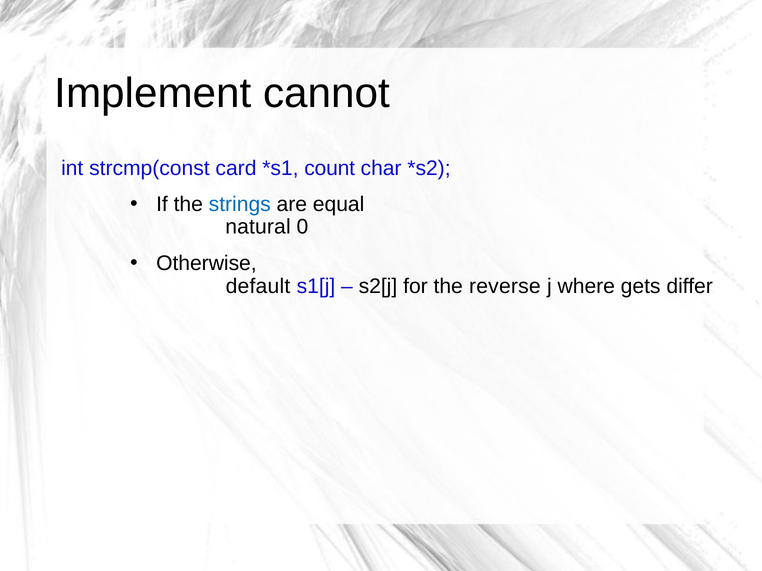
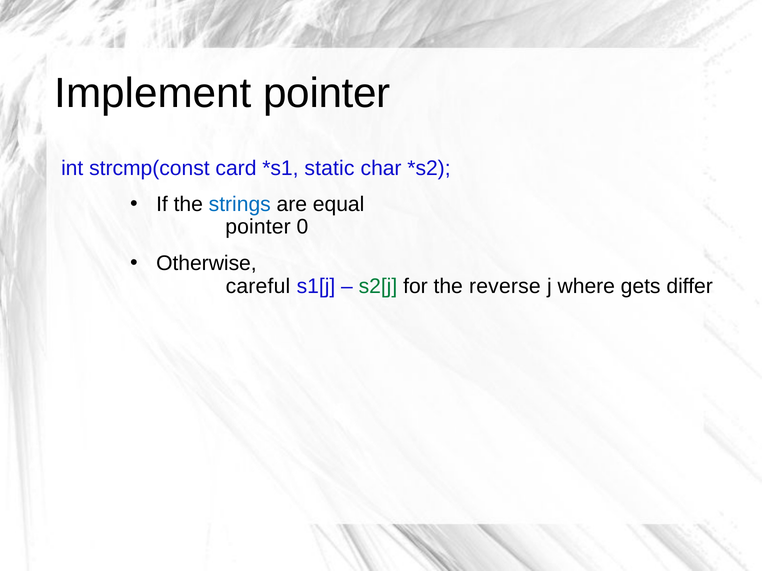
Implement cannot: cannot -> pointer (327, 93)
count: count -> static (329, 168)
natural: natural -> pointer (258, 227)
default: default -> careful (258, 286)
s2[j colour: black -> green (378, 286)
